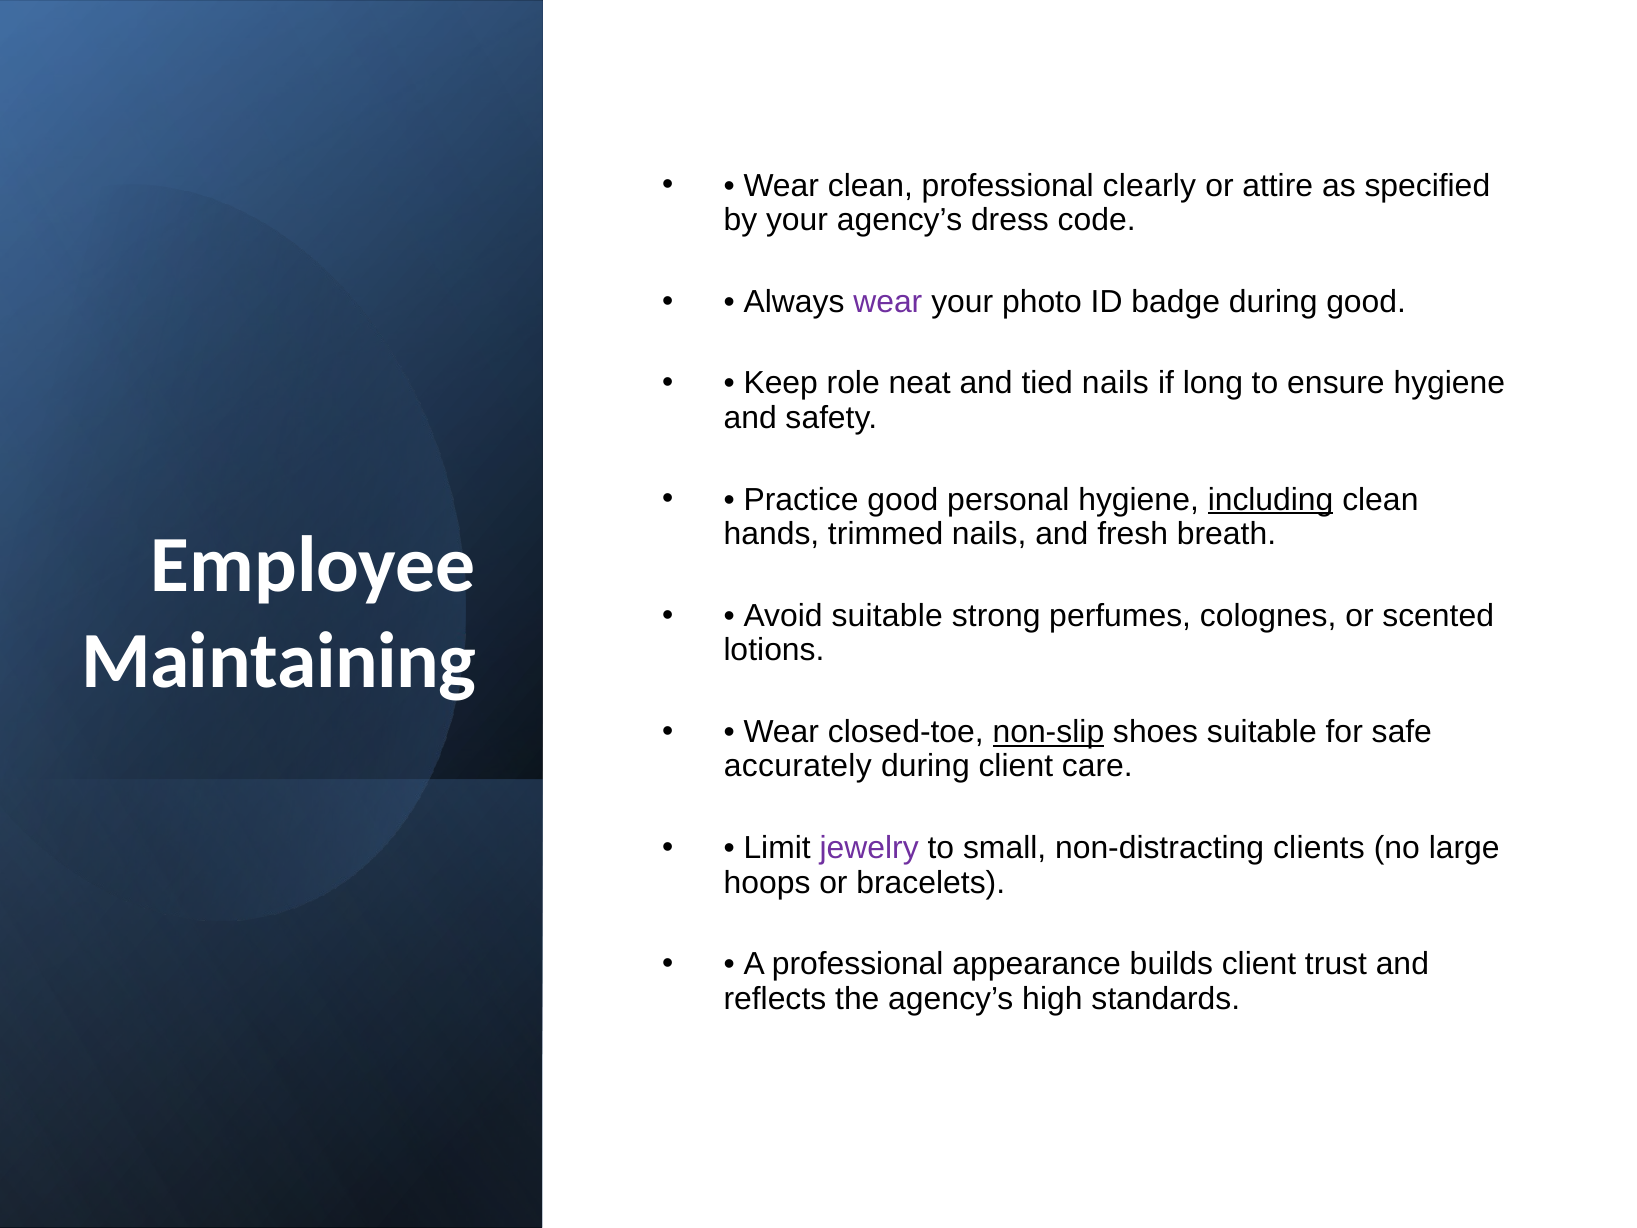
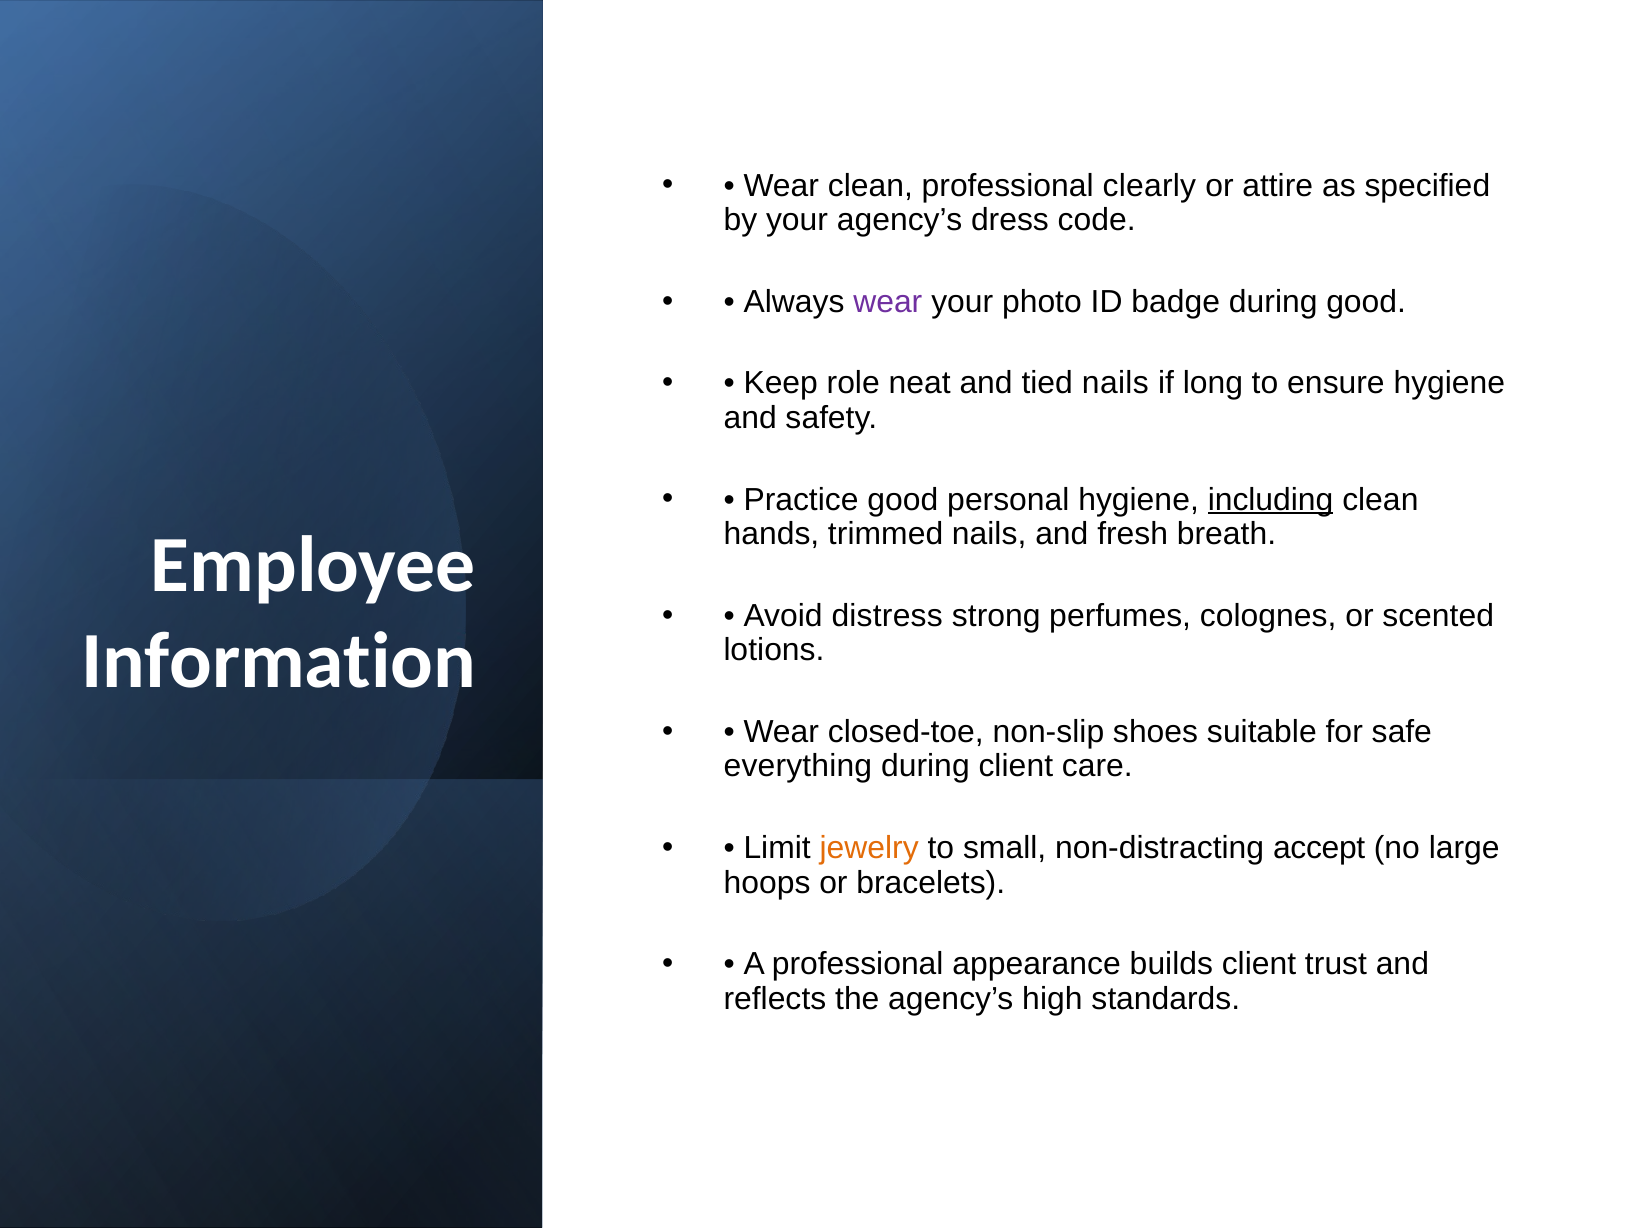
Avoid suitable: suitable -> distress (887, 616)
Maintaining: Maintaining -> Information (279, 661)
non-slip underline: present -> none (1048, 732)
accurately: accurately -> everything (798, 766)
jewelry colour: purple -> orange (869, 848)
clients: clients -> accept (1319, 848)
